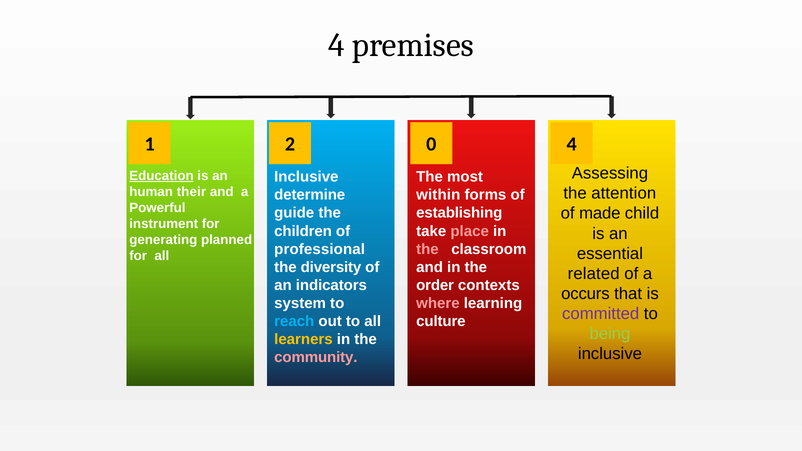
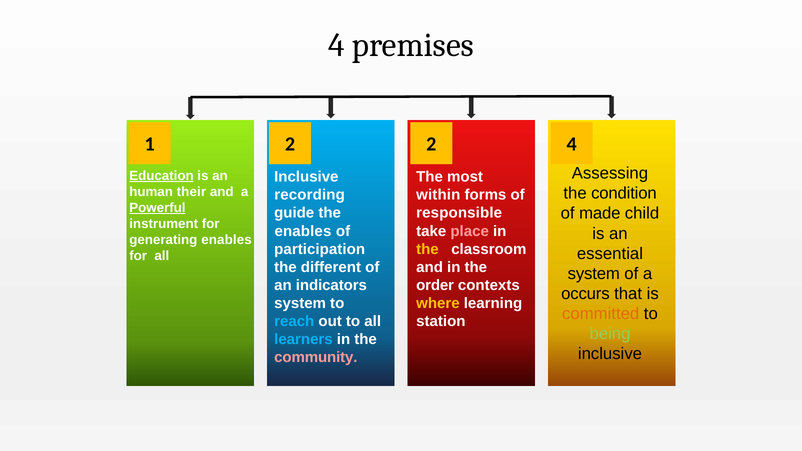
2 0: 0 -> 2 (431, 144)
attention: attention -> condition (624, 194)
determine: determine -> recording (310, 195)
Powerful underline: none -> present (157, 208)
establishing: establishing -> responsible (459, 213)
children: children -> enables (303, 231)
generating planned: planned -> enables (227, 240)
professional: professional -> participation (320, 249)
the colour: pink -> yellow (427, 249)
diversity: diversity -> different (331, 267)
related: related -> system (594, 274)
where colour: pink -> yellow (438, 303)
committed colour: purple -> orange (601, 314)
culture: culture -> station (441, 321)
learners colour: yellow -> light blue (303, 339)
